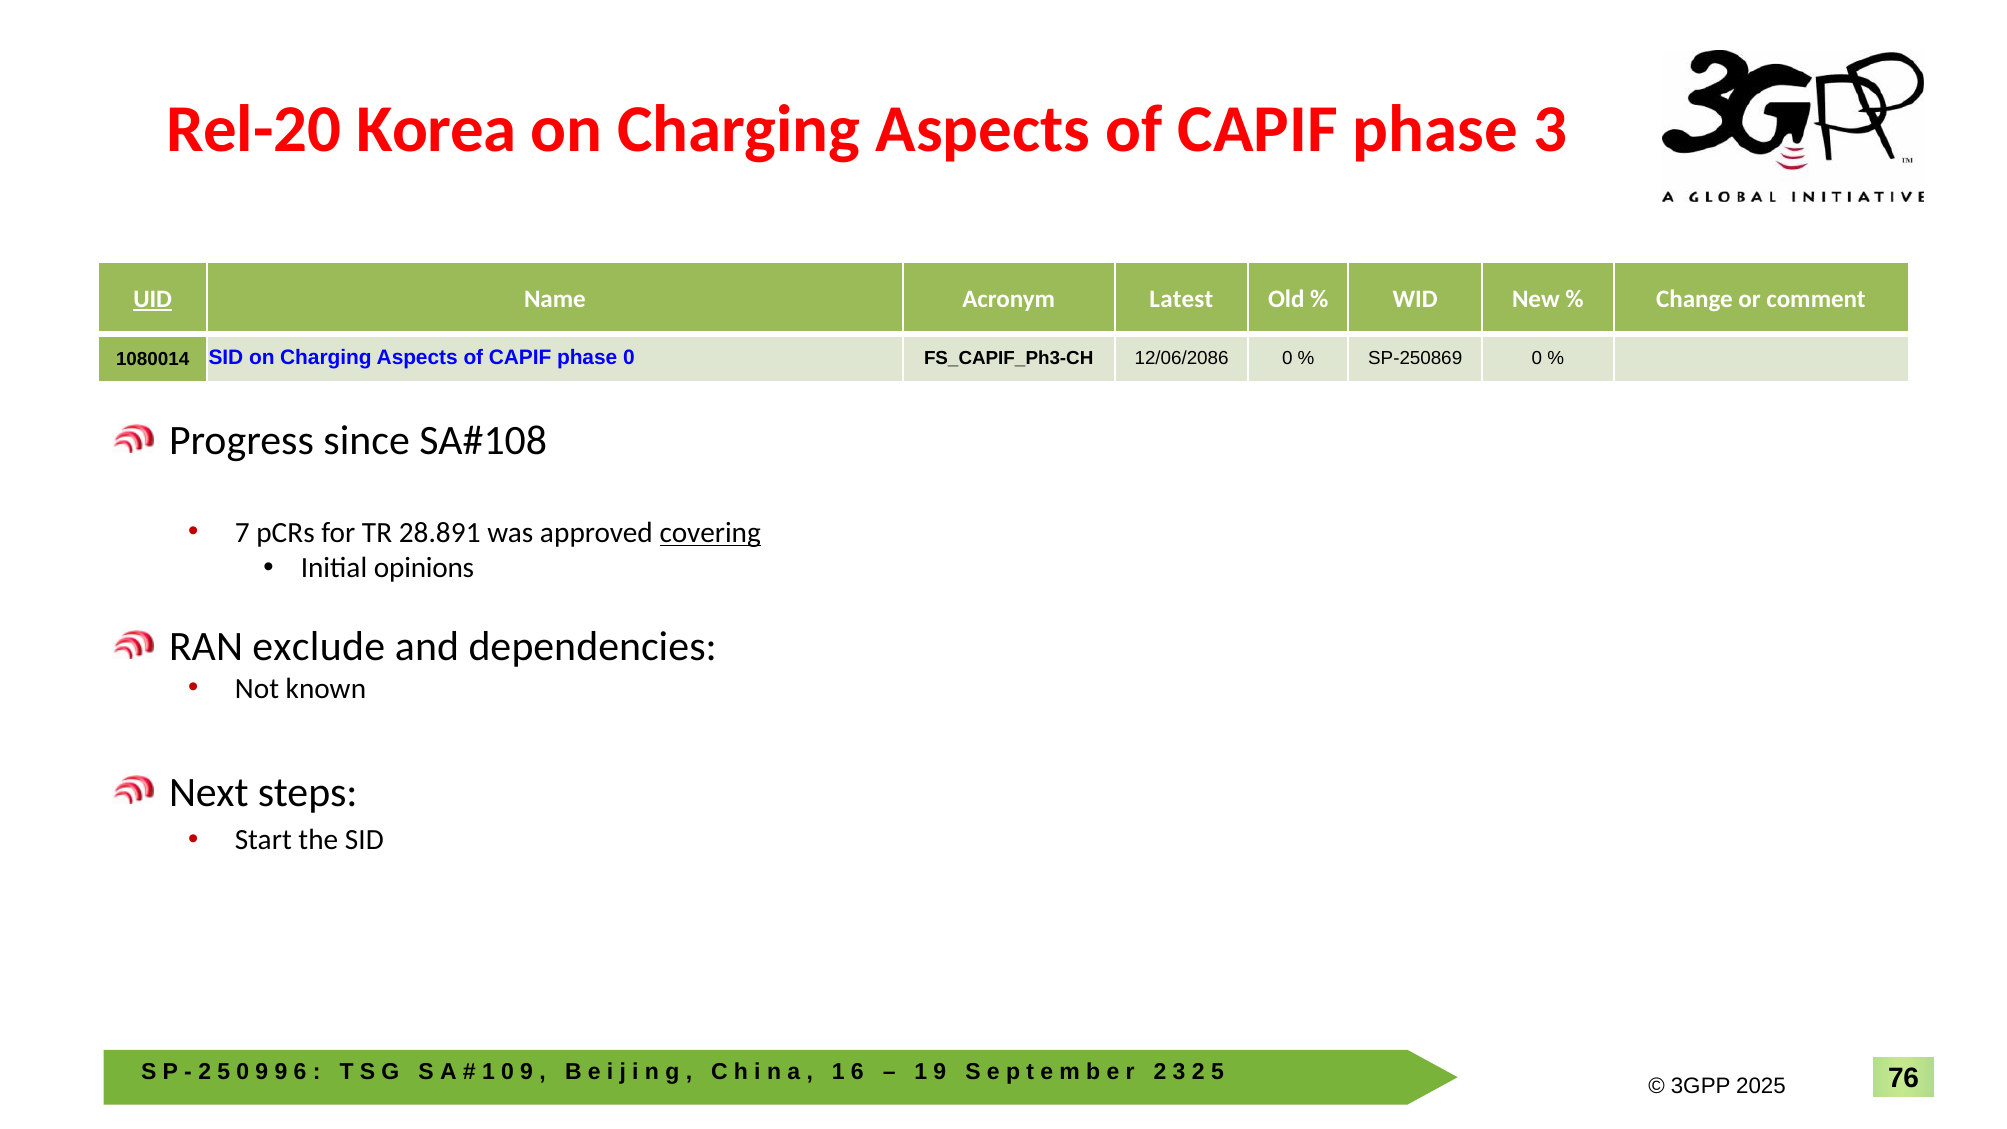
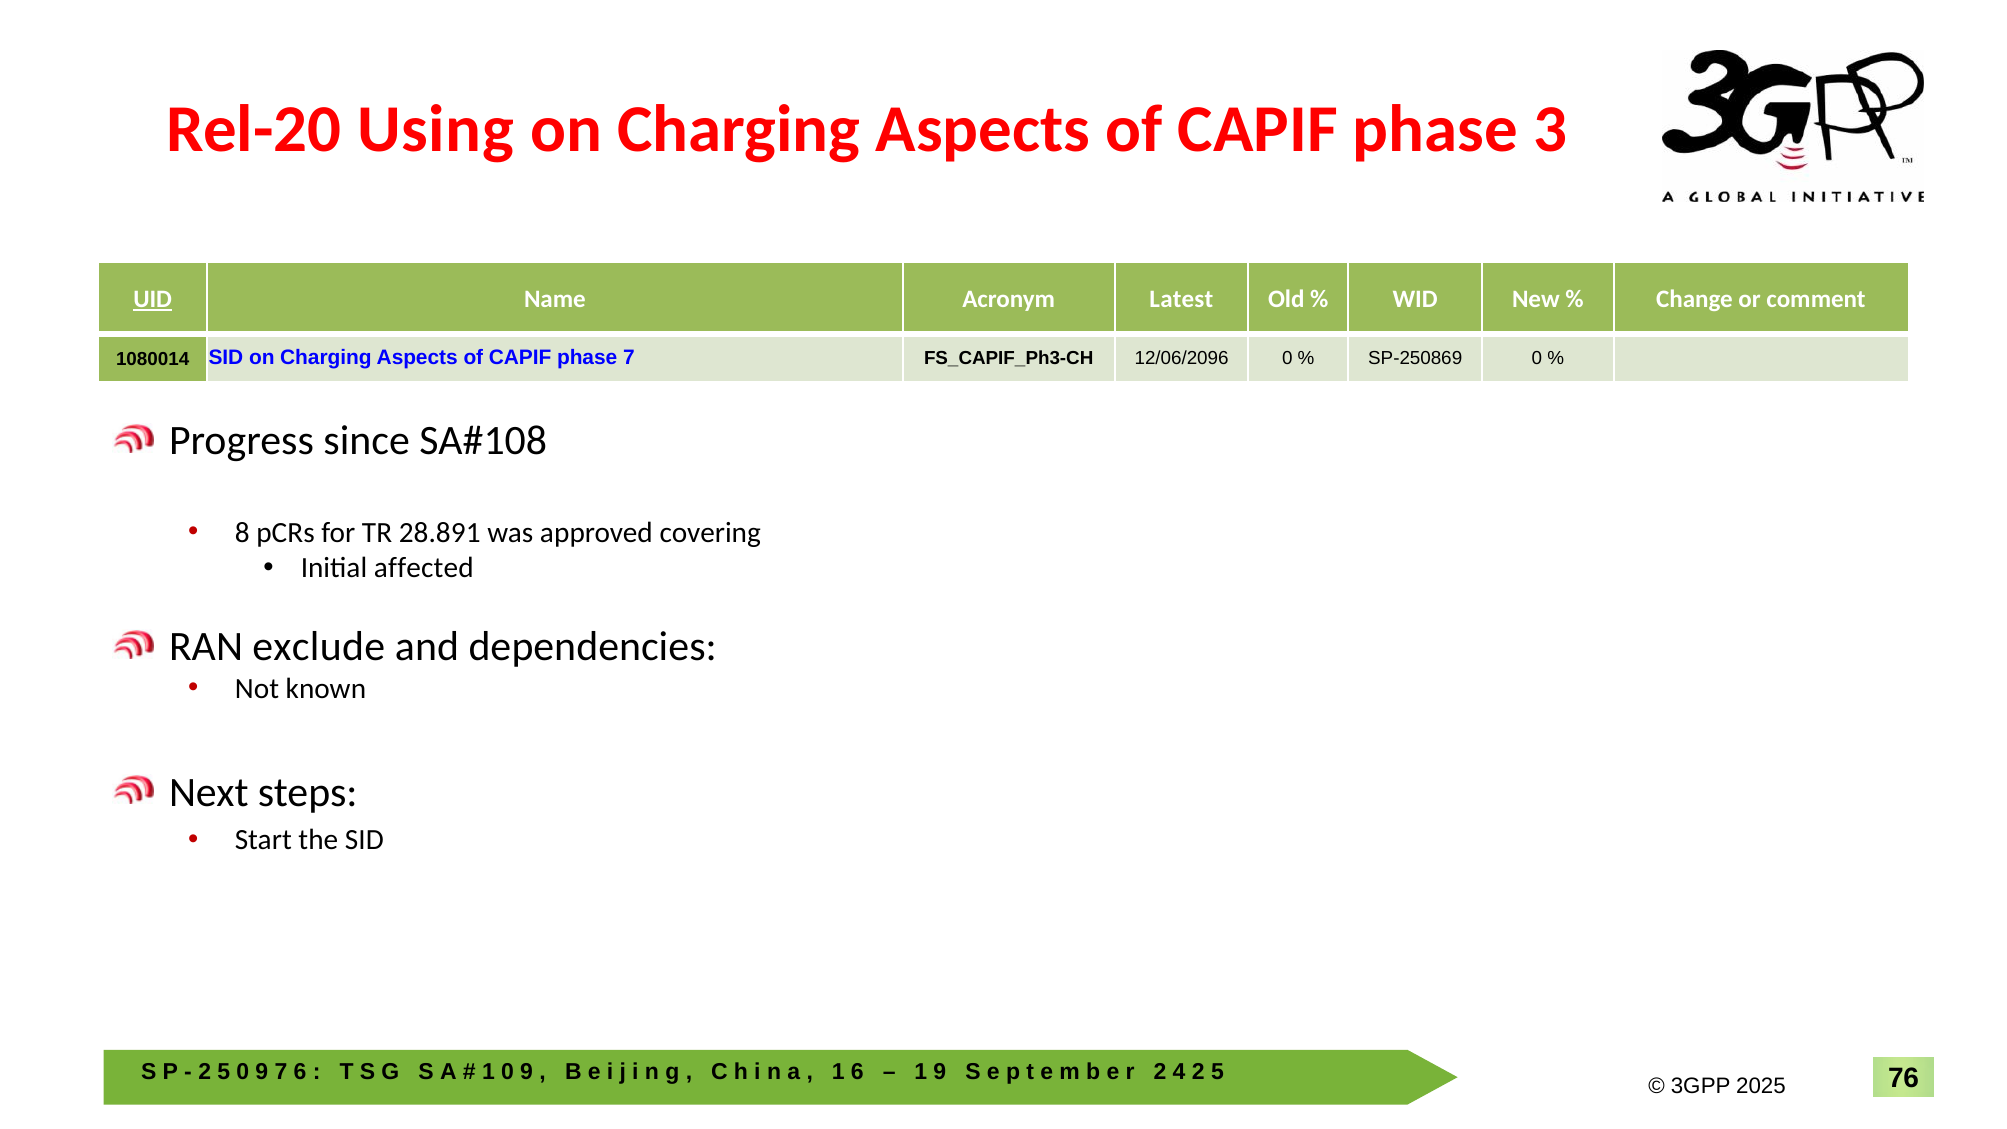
Korea: Korea -> Using (436, 130)
phase 0: 0 -> 7 (629, 358)
12/06/2086: 12/06/2086 -> 12/06/2096 (1182, 358)
7: 7 -> 8 (242, 533)
covering underline: present -> none (710, 533)
opinions: opinions -> affected (424, 568)
9: 9 -> 7 (281, 1072)
3: 3 -> 4 (1179, 1072)
